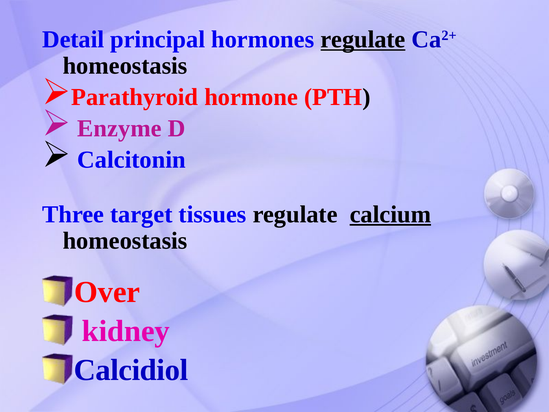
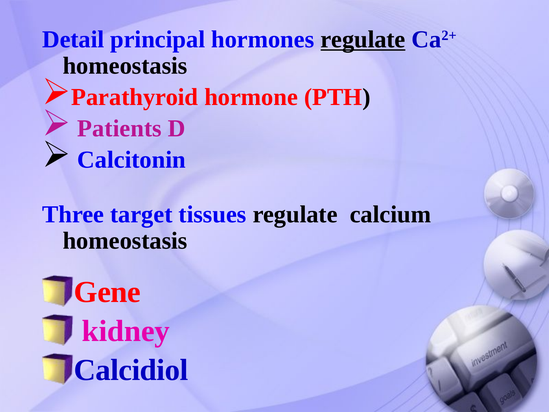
Enzyme: Enzyme -> Patients (120, 128)
calcium underline: present -> none (390, 214)
Over: Over -> Gene (107, 292)
